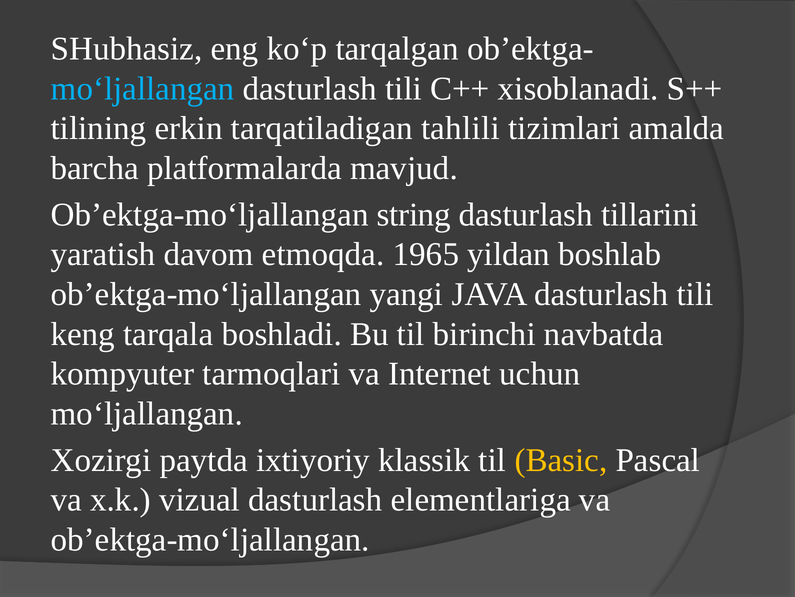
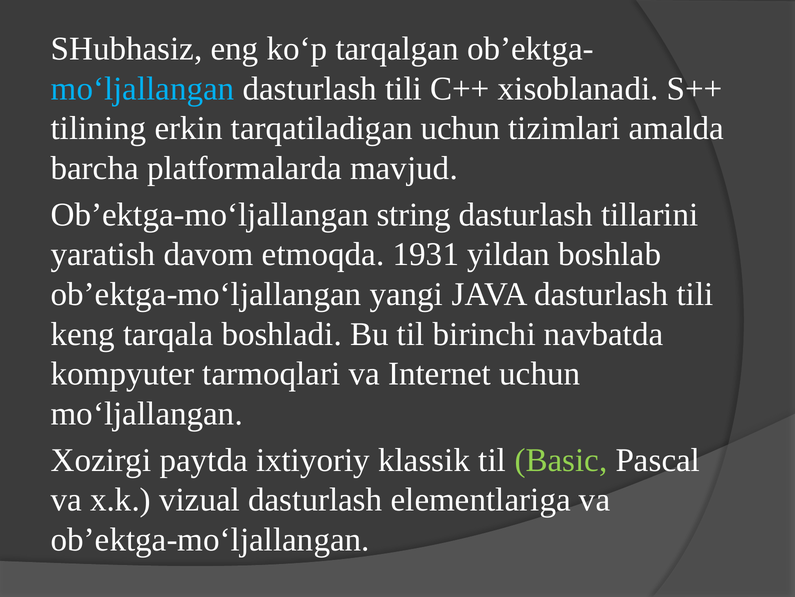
tarqatiladigan tahlili: tahlili -> uchun (461, 128)
1965: 1965 -> 1931 (426, 254)
Basic colour: yellow -> light green (561, 460)
